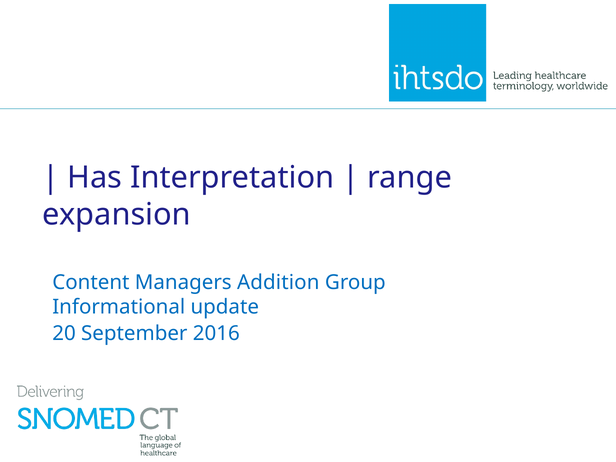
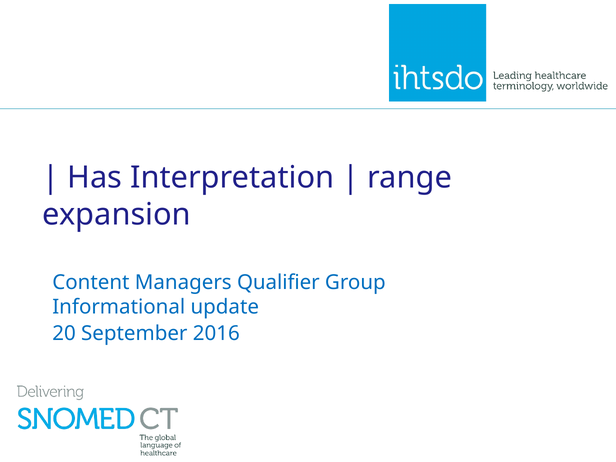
Addition: Addition -> Qualifier (278, 282)
